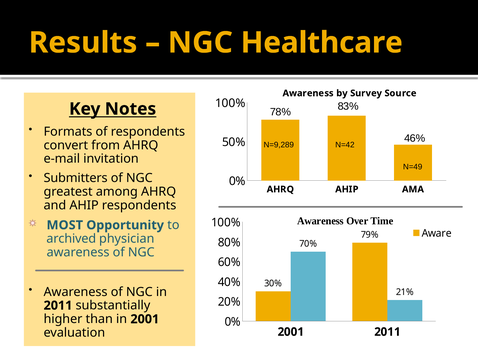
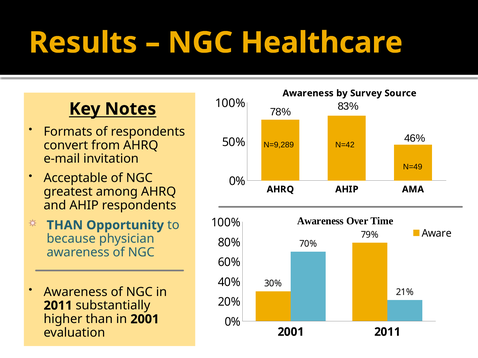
Submitters: Submitters -> Acceptable (76, 178)
MOST: MOST -> THAN (65, 225)
archived: archived -> because (71, 239)
